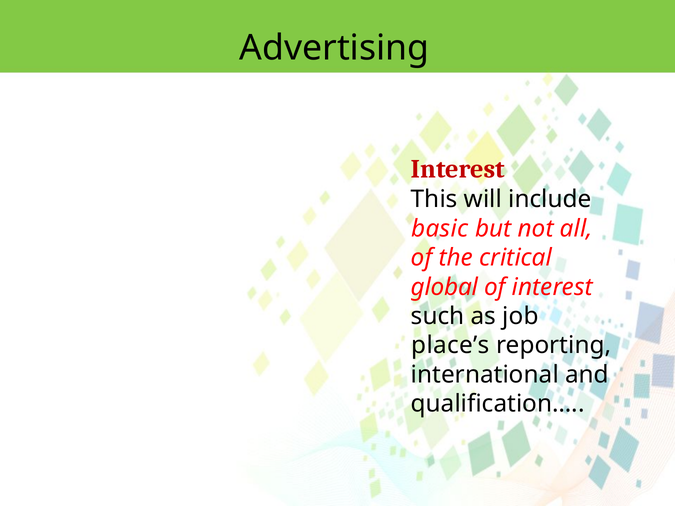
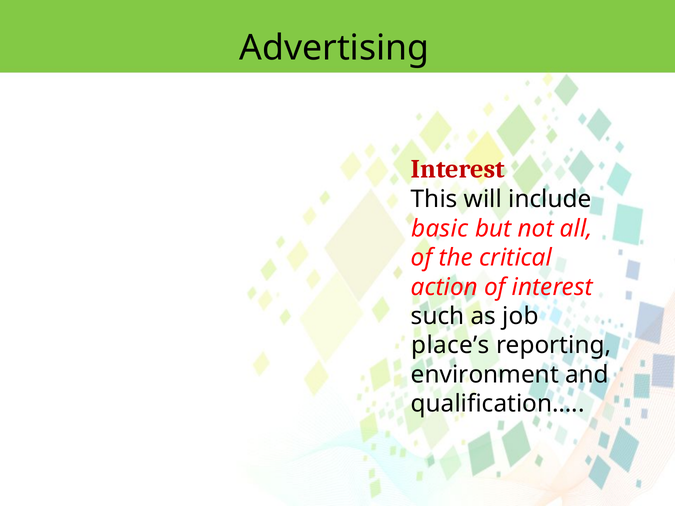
global: global -> action (444, 287)
international: international -> environment (485, 375)
